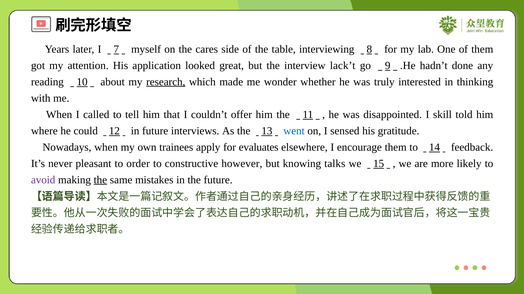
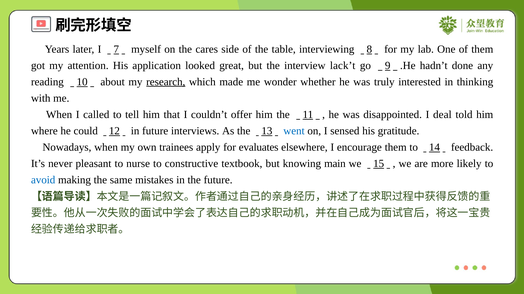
skill: skill -> deal (442, 115)
order: order -> nurse (138, 164)
however: however -> textbook (242, 164)
talks: talks -> main (335, 164)
avoid colour: purple -> blue (43, 180)
the underline: present -> none (100, 180)
